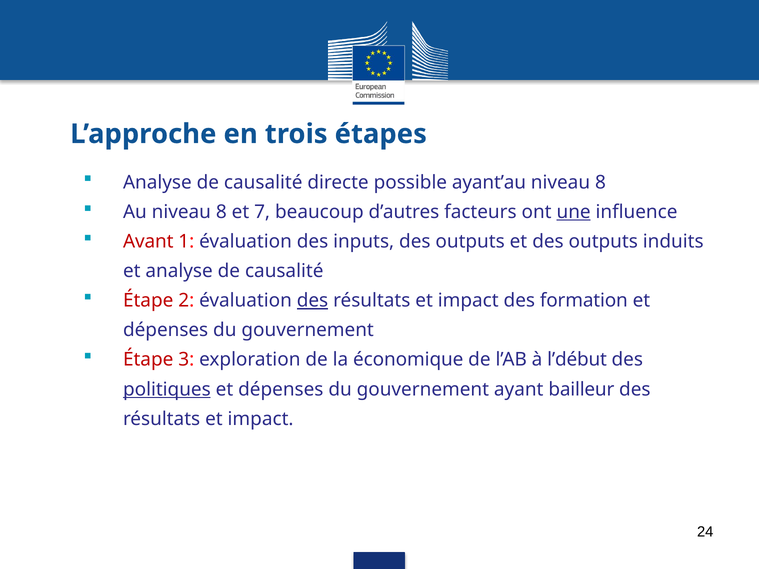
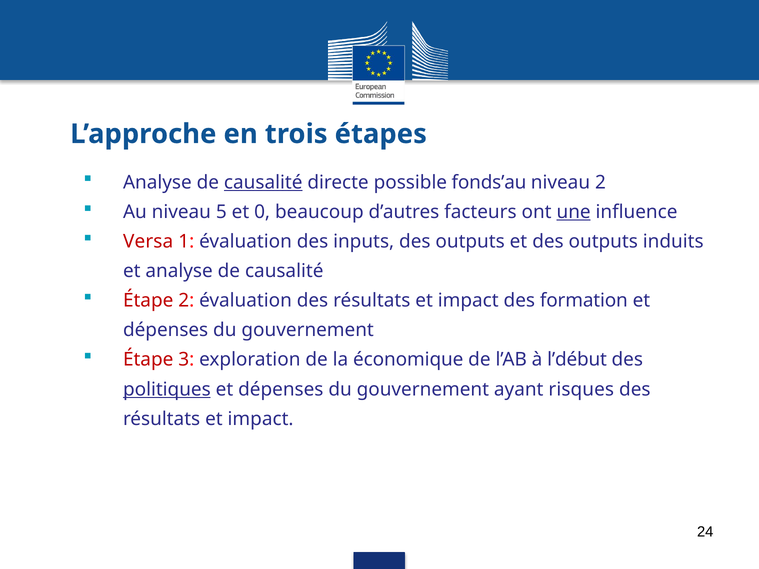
causalité underline: none -> present (263, 182)
ayant’au: ayant’au -> fonds’au (489, 182)
8: 8 -> 2 (600, 182)
Au niveau 8: 8 -> 5 (221, 212)
7: 7 -> 0 (262, 212)
Avant: Avant -> Versa (148, 242)
des underline: present -> none (312, 301)
bailleur: bailleur -> risques (581, 389)
